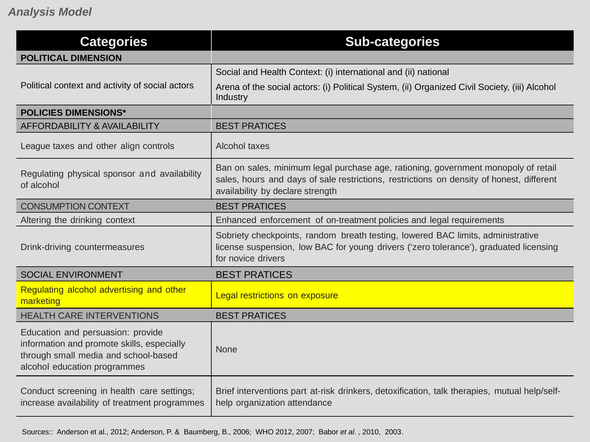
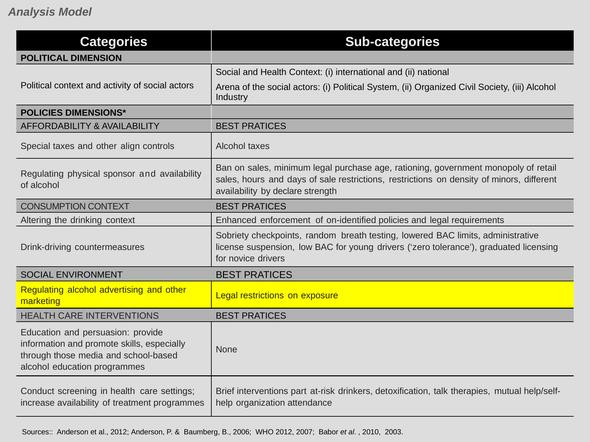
League: League -> Special (35, 146)
honest: honest -> minors (506, 180)
on-treatment: on-treatment -> on-identified (351, 220)
small: small -> those (65, 356)
